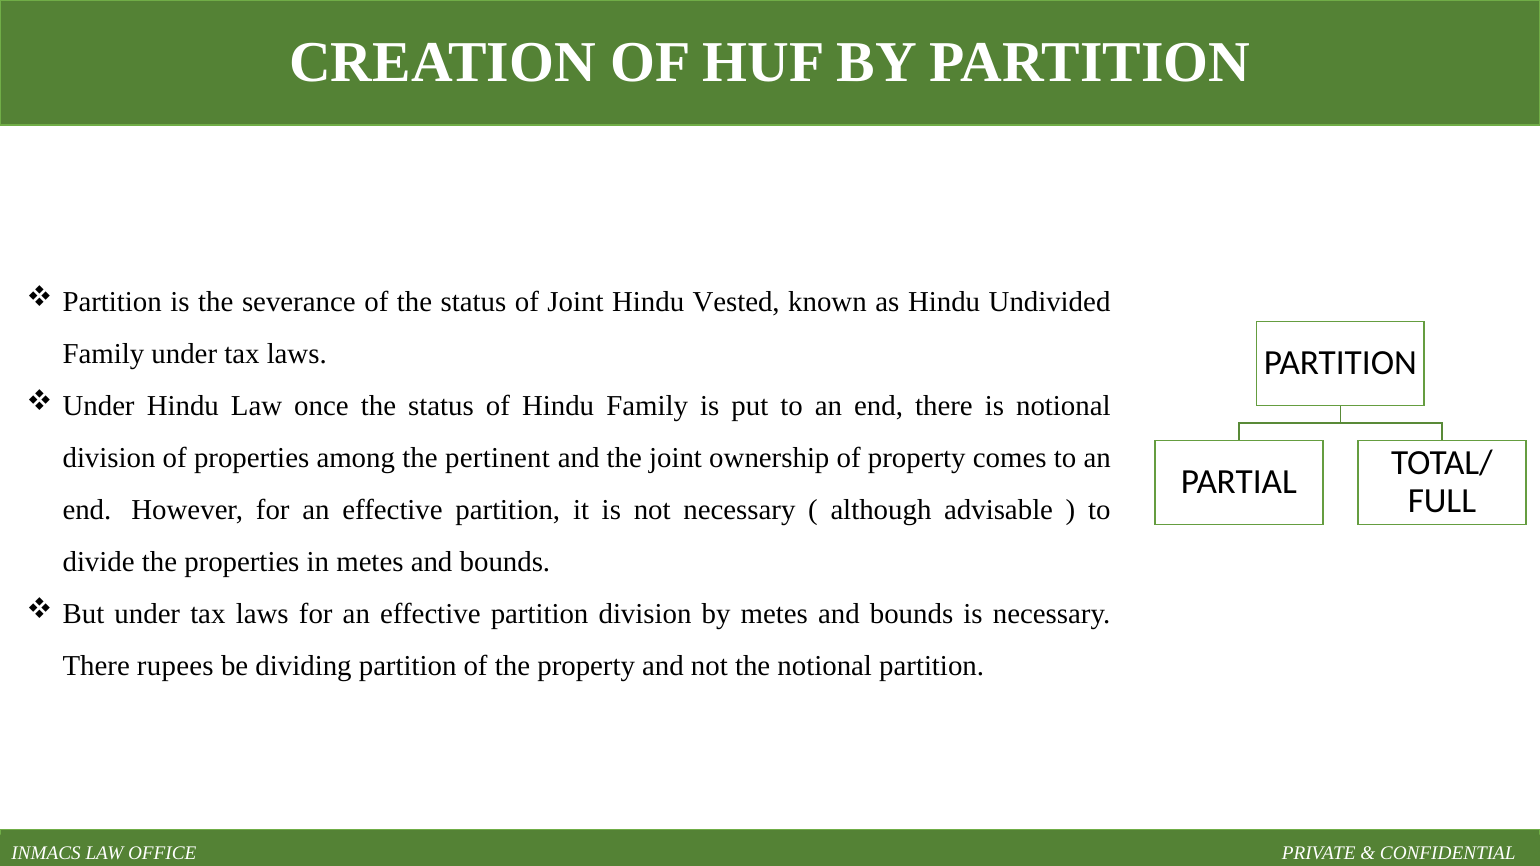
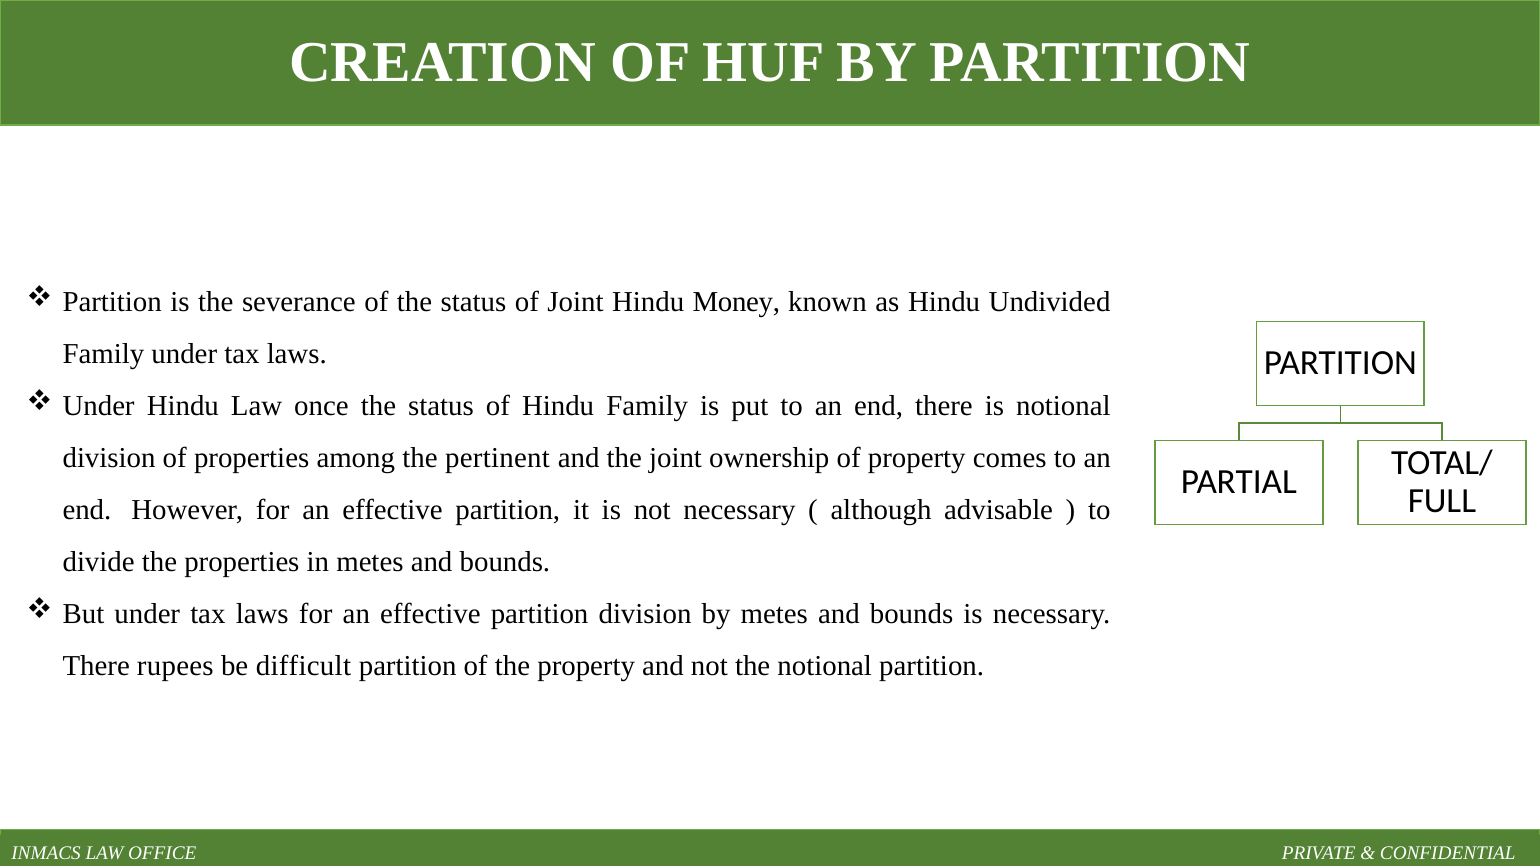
Vested: Vested -> Money (736, 302)
dividing: dividing -> difficult (303, 666)
